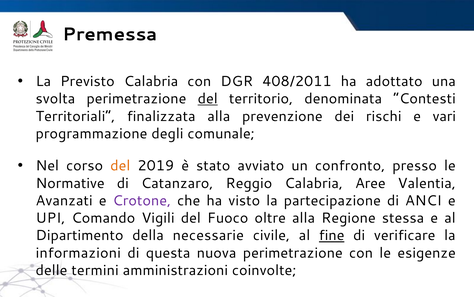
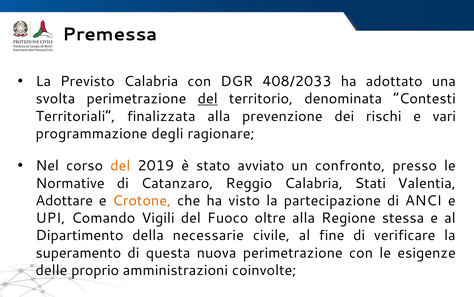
408/2011: 408/2011 -> 408/2033 (297, 81)
comunale: comunale -> ragionare (221, 133)
Aree: Aree -> Stati (370, 183)
Avanzati: Avanzati -> Adottare (64, 200)
Crotone colour: purple -> orange (142, 200)
fine underline: present -> none (332, 235)
informazioni: informazioni -> superamento (78, 252)
termini: termini -> proprio (95, 270)
